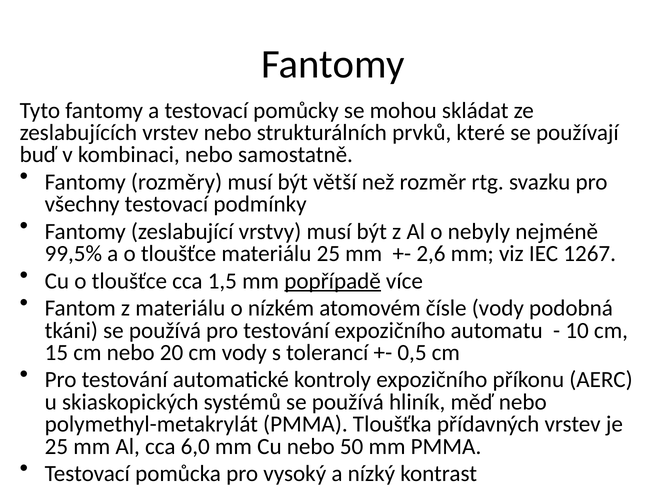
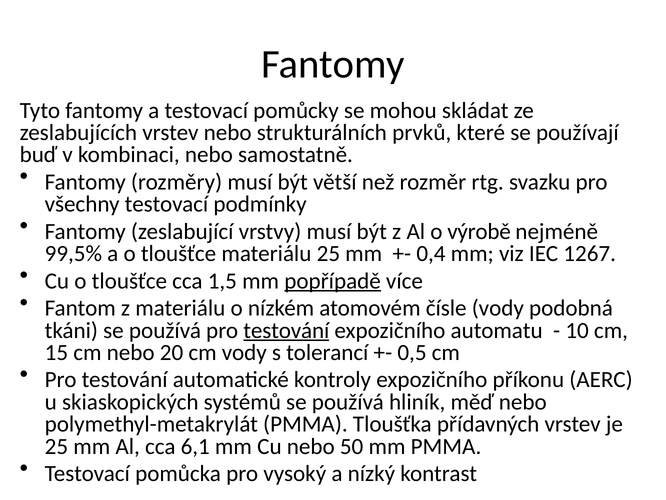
nebyly: nebyly -> výrobě (479, 231)
2,6: 2,6 -> 0,4 (431, 253)
testování underline: none -> present (286, 330)
6,0: 6,0 -> 6,1 (195, 446)
